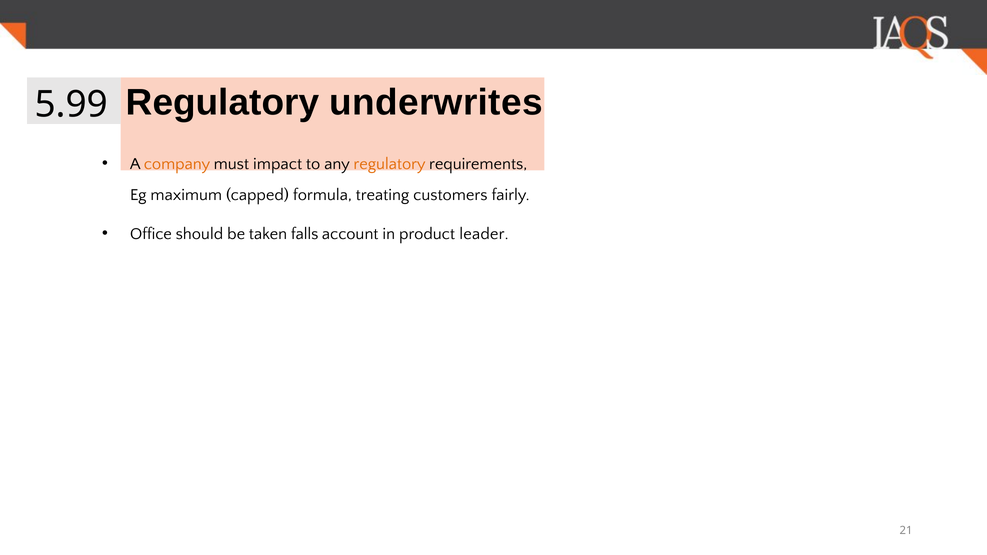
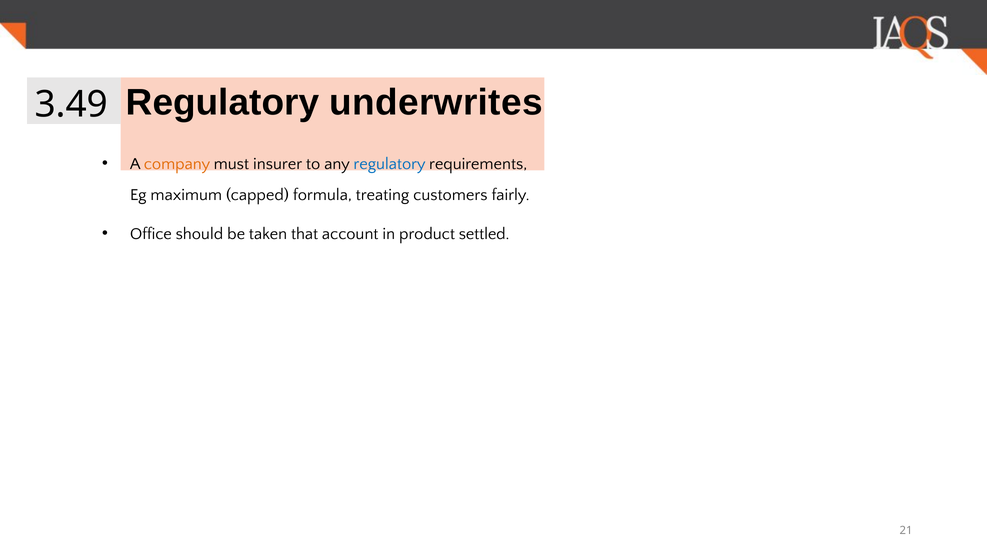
5.99: 5.99 -> 3.49 (71, 104)
impact: impact -> insurer (278, 164)
regulatory colour: orange -> blue (390, 164)
falls: falls -> that (305, 234)
leader: leader -> settled (484, 234)
